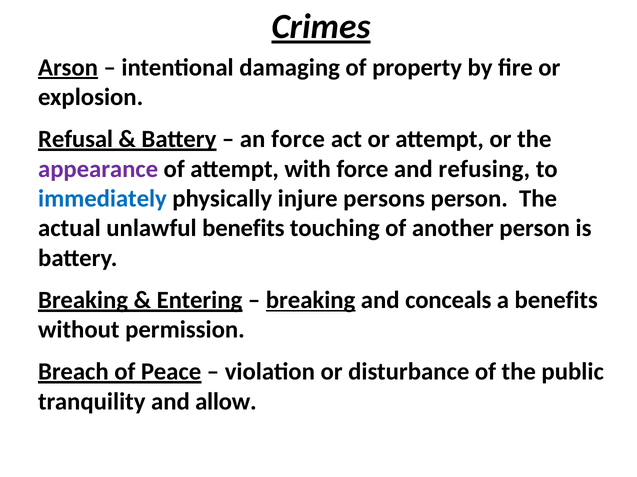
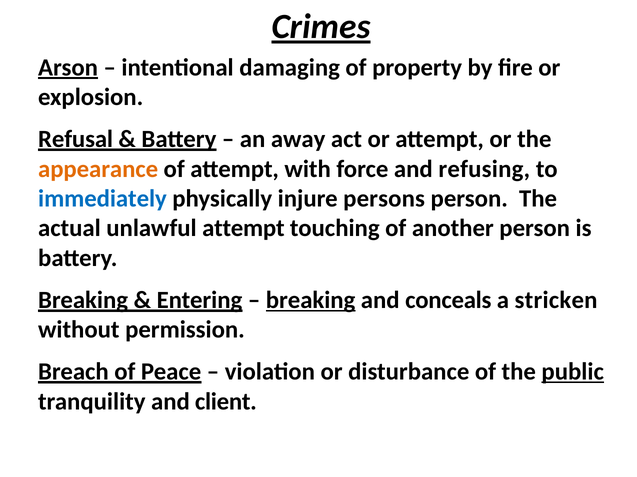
an force: force -> away (298, 139)
appearance colour: purple -> orange (98, 169)
unlawful benefits: benefits -> attempt (243, 229)
a benefits: benefits -> stricken (556, 300)
public underline: none -> present (573, 372)
allow: allow -> client (226, 402)
